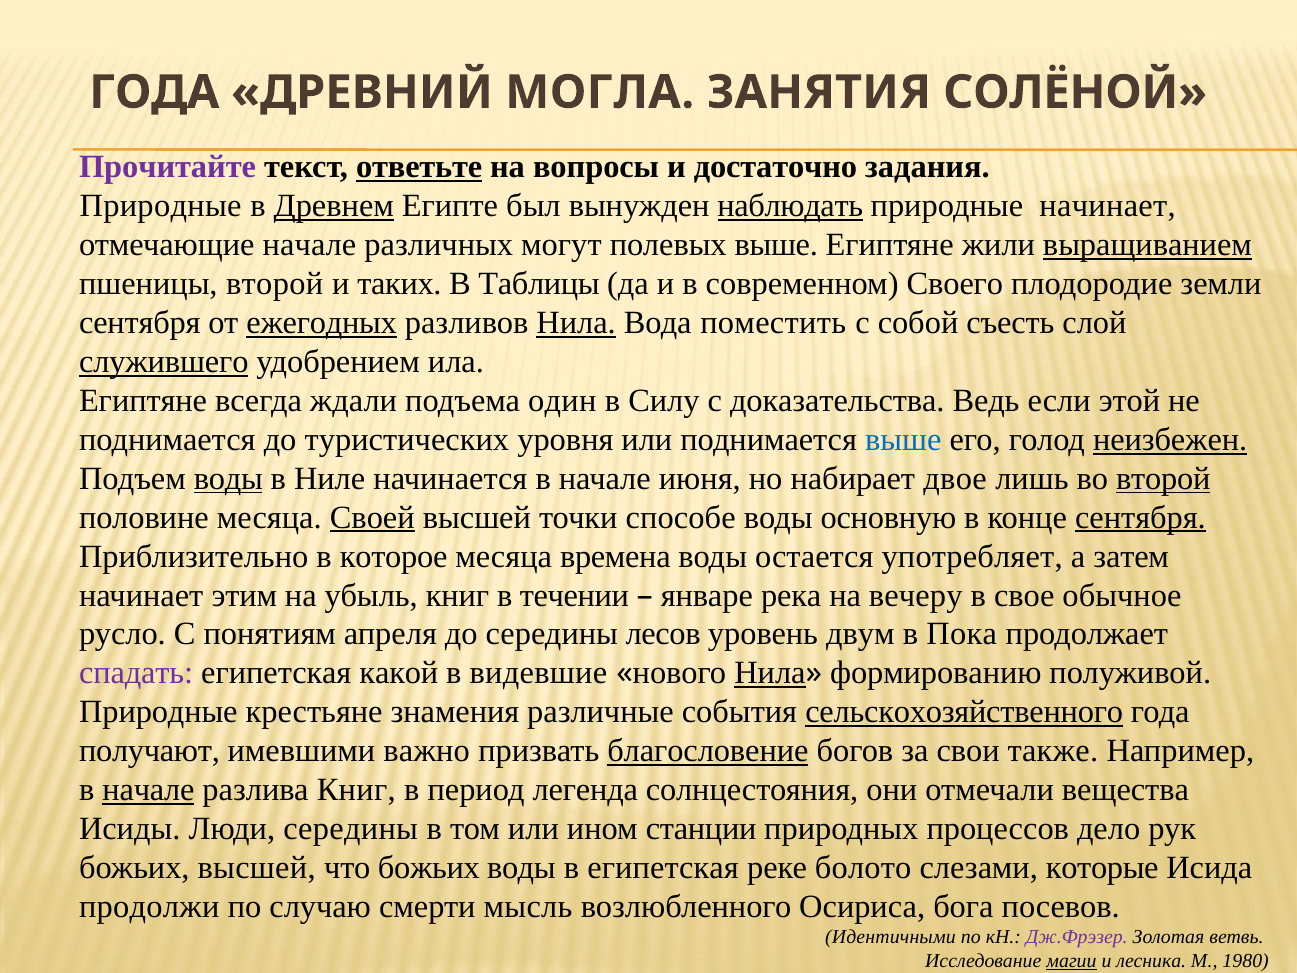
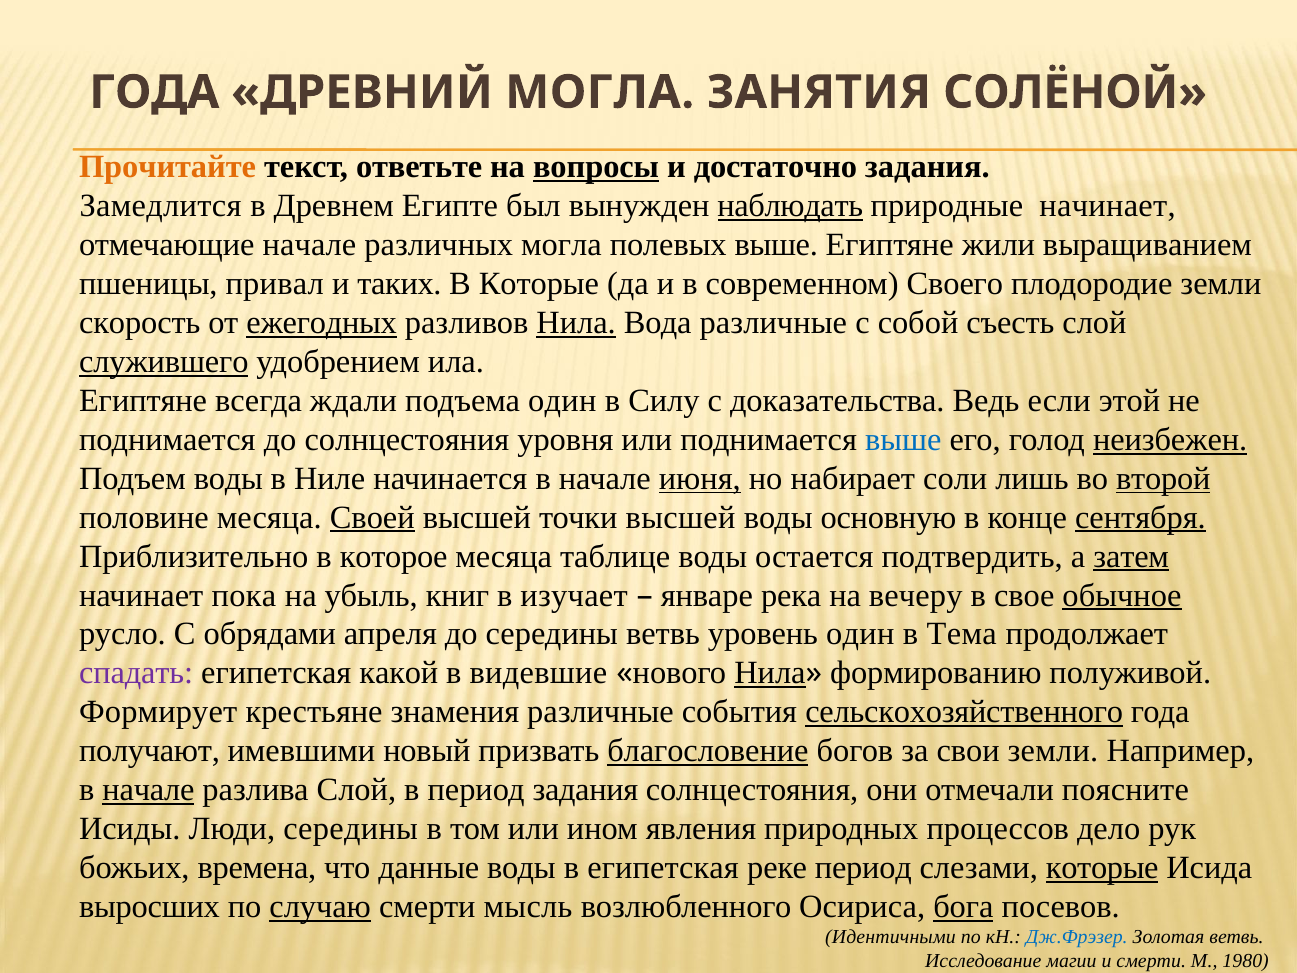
Прочитайте colour: purple -> orange (168, 167)
ответьте underline: present -> none (419, 167)
вопросы underline: none -> present (596, 167)
Природные: Природные -> Замедлится (161, 206)
Древнем underline: present -> none (334, 206)
различных могут: могут -> могла (561, 245)
выращиванием underline: present -> none (1147, 245)
пшеницы второй: второй -> привал (275, 284)
В Таблицы: Таблицы -> Которые (539, 284)
сентября: сентября -> скорость (140, 323)
Вода поместить: поместить -> различные (773, 323)
до туристических: туристических -> солнцестояния (407, 440)
воды underline: present -> none (228, 478)
июня underline: none -> present (700, 478)
двое: двое -> соли (955, 478)
точки способе: способе -> высшей (681, 517)
времена: времена -> таблице (615, 556)
употребляет: употребляет -> подтвердить (972, 556)
затем underline: none -> present (1131, 556)
этим: этим -> пока (244, 595)
течении: течении -> изучает (574, 595)
обычное underline: none -> present (1122, 595)
понятиям: понятиям -> обрядами (270, 634)
середины лесов: лесов -> ветвь (663, 634)
уровень двум: двум -> один (860, 634)
Пока: Пока -> Тема (962, 634)
Природные: Природные -> Формирует (158, 712)
важно: важно -> новый (427, 751)
свои также: также -> земли (1053, 751)
разлива Книг: Книг -> Слой (356, 790)
период легенда: легенда -> задания (585, 790)
вещества: вещества -> поясните (1125, 790)
станции: станции -> явления (701, 829)
божьих высшей: высшей -> времена (257, 868)
что божьих: божьих -> данные (429, 868)
реке болото: болото -> период (863, 868)
которые underline: none -> present (1102, 868)
продолжи: продолжи -> выросших (150, 906)
случаю underline: none -> present (320, 906)
бога underline: none -> present (963, 906)
Дж.Фрэзер colour: purple -> blue (1077, 937)
магии underline: present -> none (1072, 961)
и лесника: лесника -> смерти (1151, 961)
